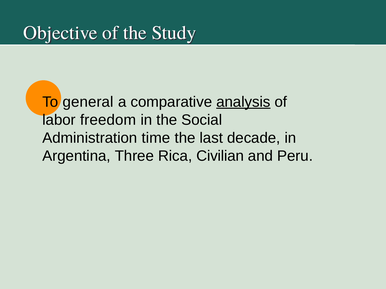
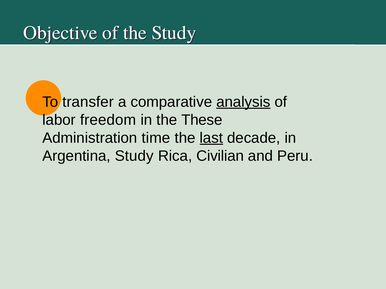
general: general -> transfer (88, 102)
Social: Social -> These (202, 120)
last underline: none -> present (211, 138)
Argentina Three: Three -> Study (134, 156)
